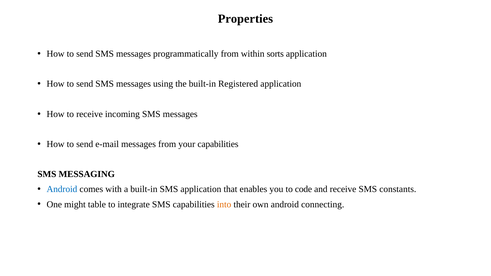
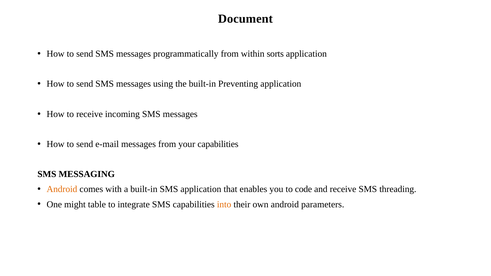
Properties: Properties -> Document (245, 19)
Registered: Registered -> Preventing (238, 84)
Android colour: blue -> orange (62, 189)
constants: constants -> threading (398, 189)
connecting: connecting -> parameters (323, 204)
